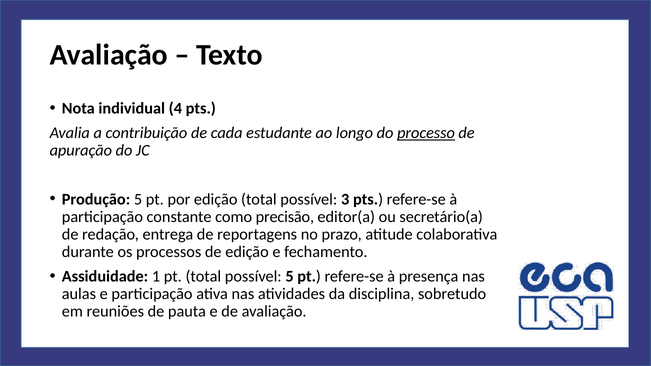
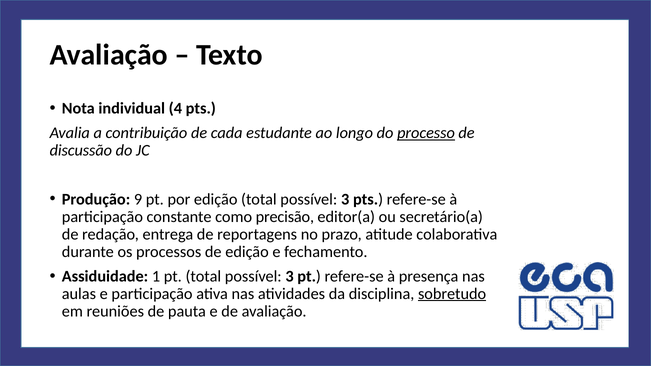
apuração: apuração -> discussão (81, 151)
Produção 5: 5 -> 9 (138, 199)
pt total possível 5: 5 -> 3 (290, 276)
sobretudo underline: none -> present (452, 294)
